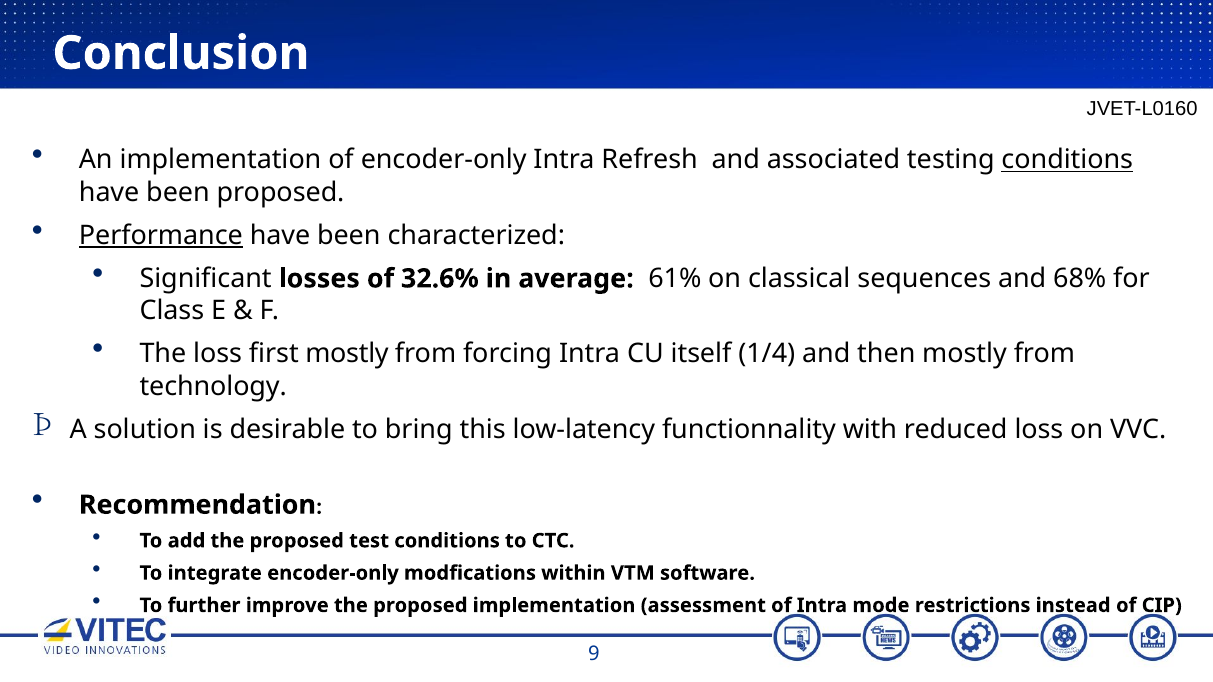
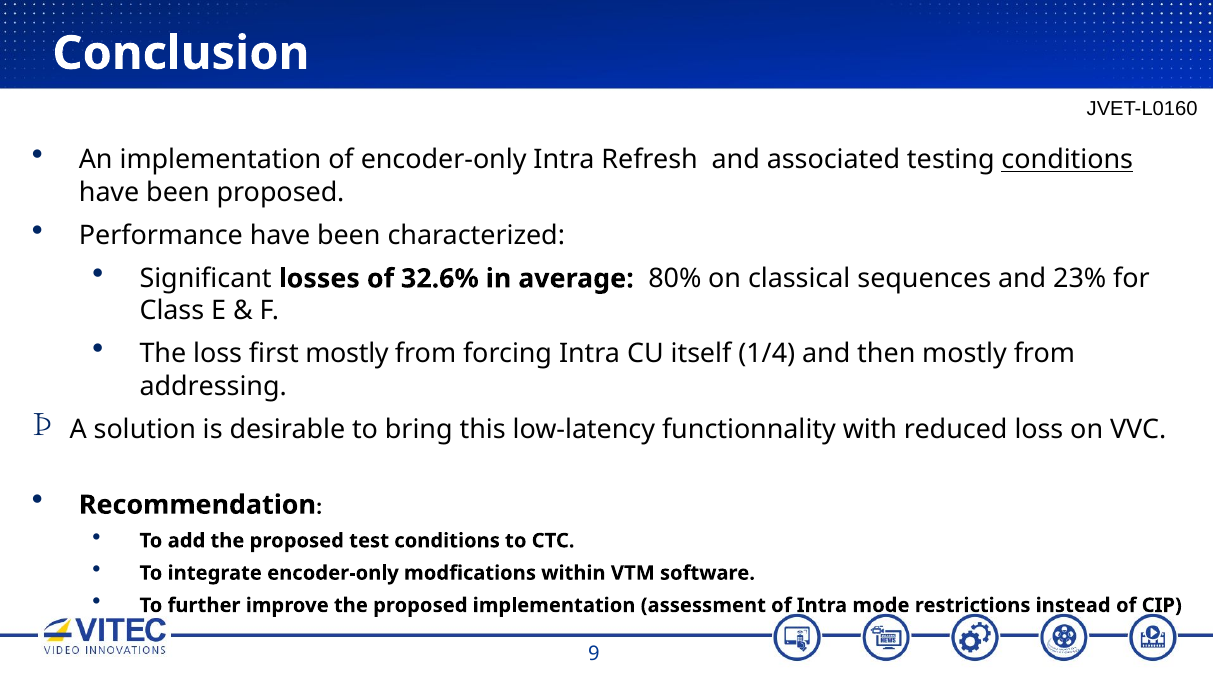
Performance underline: present -> none (161, 236)
61%: 61% -> 80% (675, 279)
68%: 68% -> 23% (1080, 279)
technology: technology -> addressing (213, 387)
